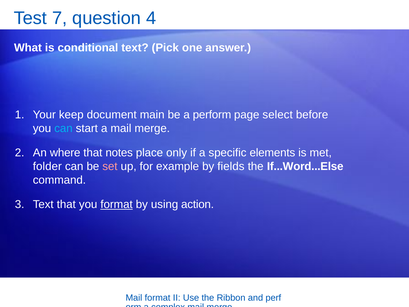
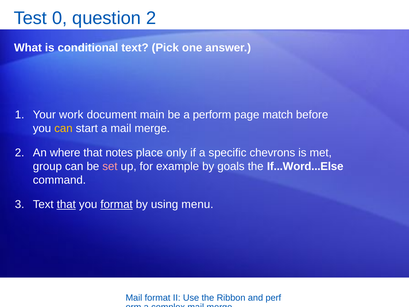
7: 7 -> 0 (60, 18)
question 4: 4 -> 2 (151, 18)
keep: keep -> work (71, 115)
select: select -> match (278, 115)
can colour: light blue -> yellow (63, 128)
elements: elements -> chevrons (272, 153)
folder: folder -> group (47, 166)
fields: fields -> goals (231, 166)
that underline: none -> present (66, 204)
action: action -> menu (197, 204)
